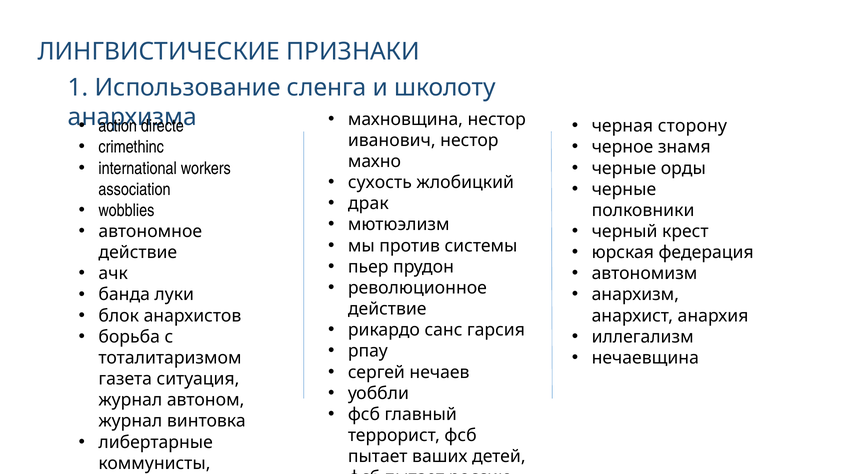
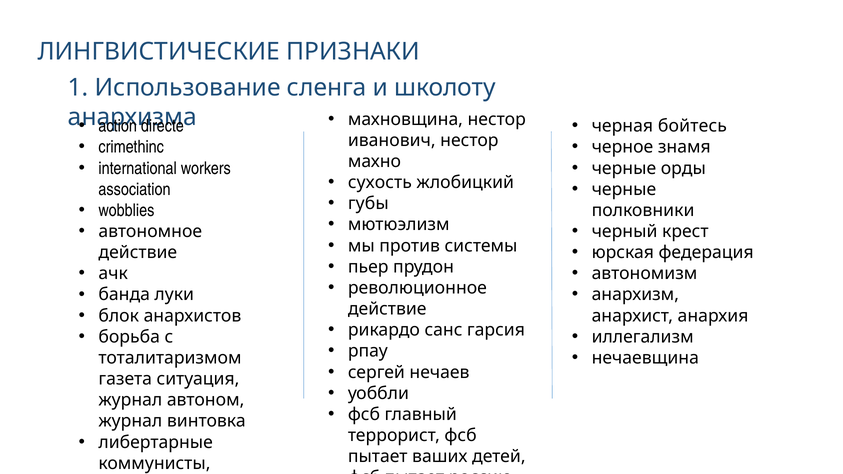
сторону: сторону -> бойтесь (692, 126)
драк: драк -> губы (368, 204)
